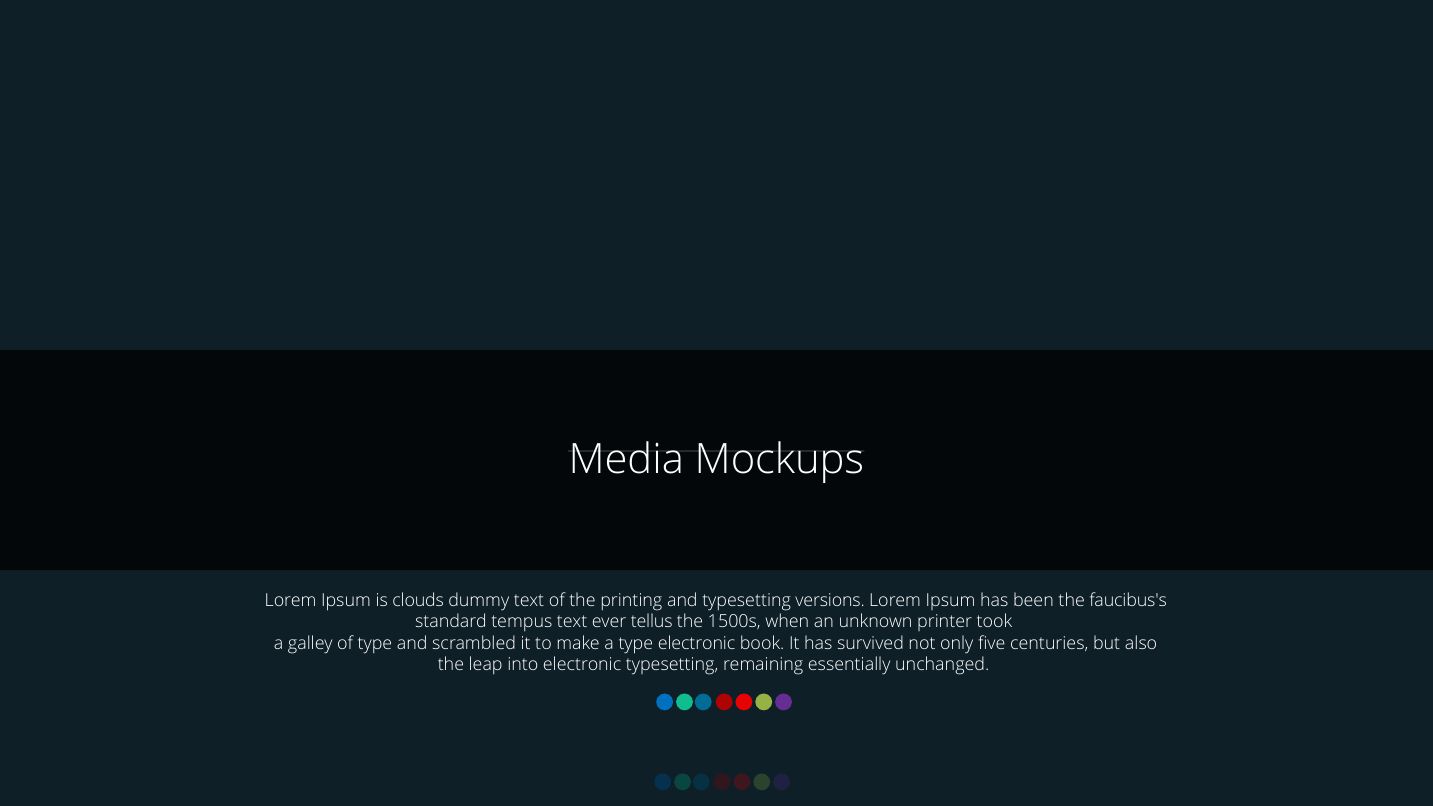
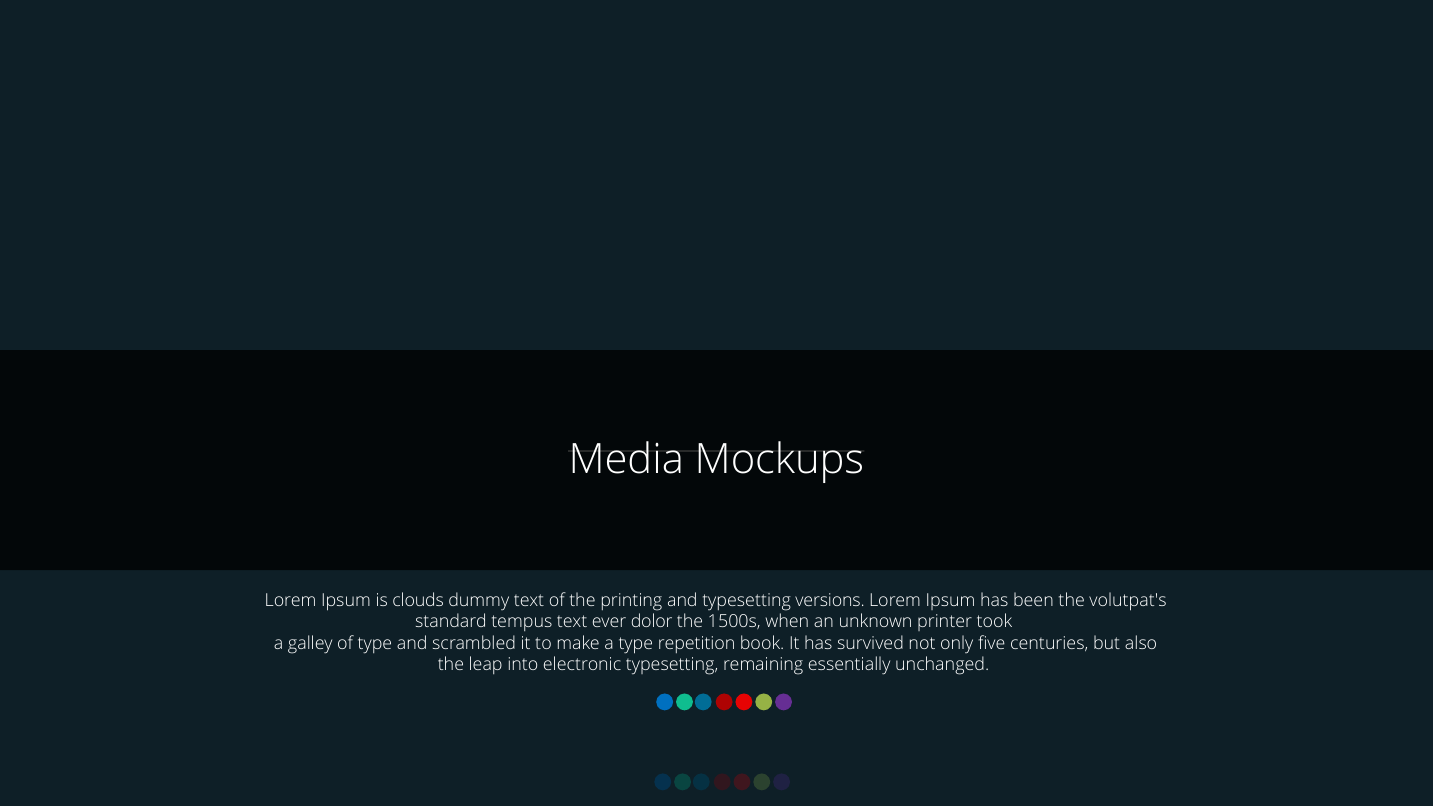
faucibus's: faucibus's -> volutpat's (1128, 600)
tellus: tellus -> dolor (652, 622)
type electronic: electronic -> repetition (697, 643)
